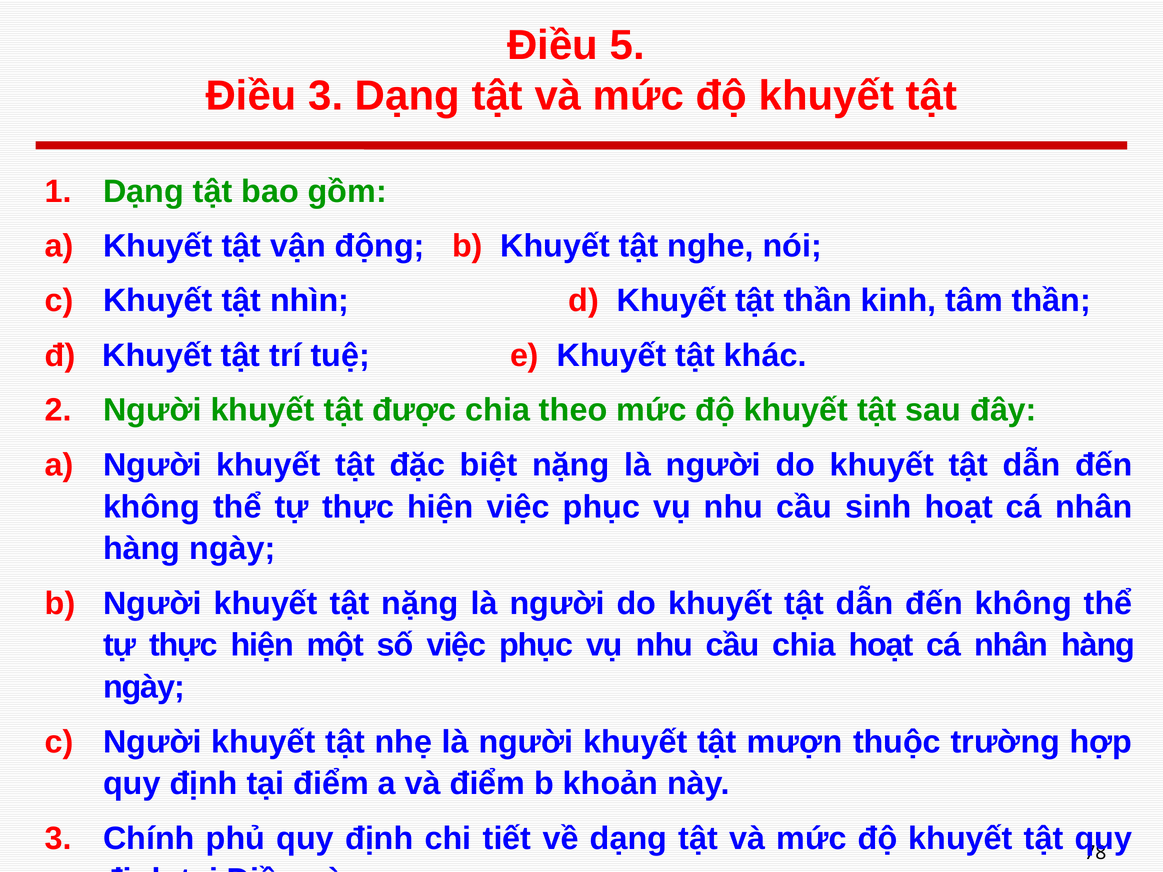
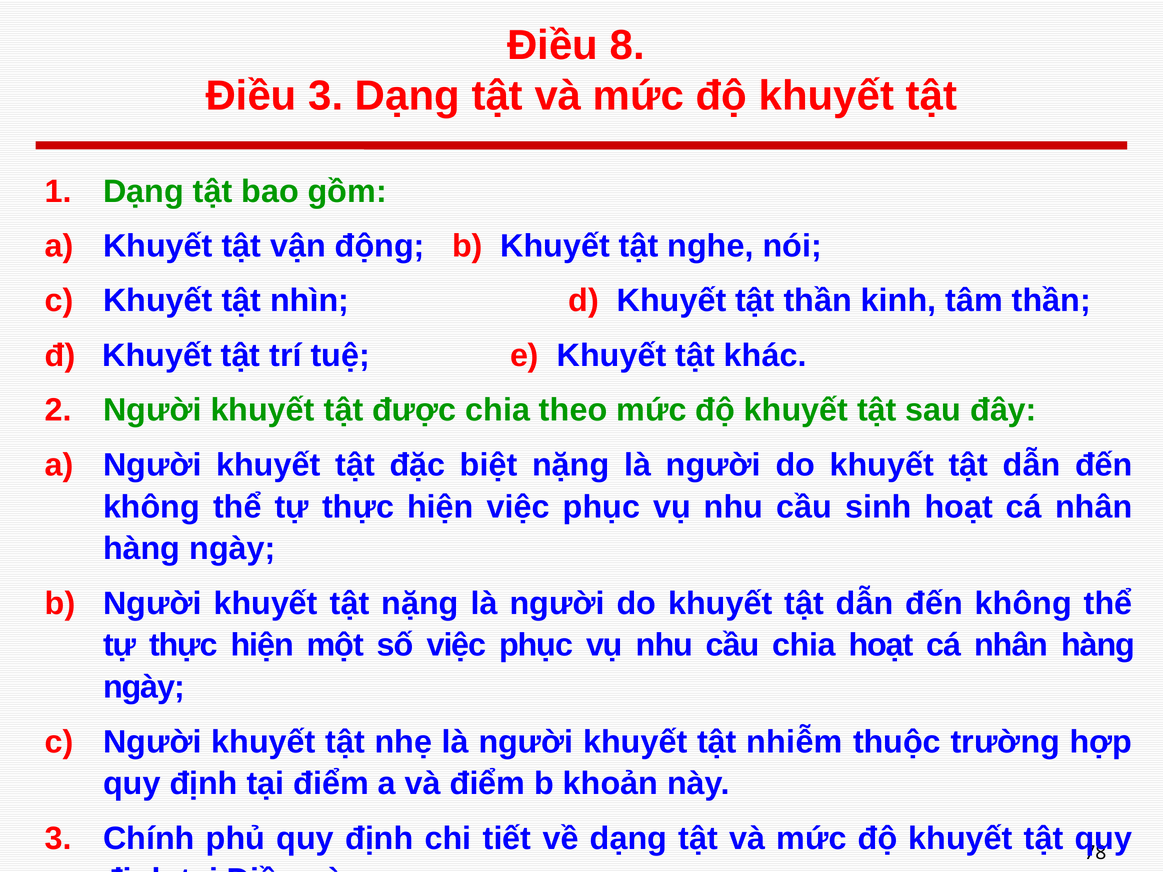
5: 5 -> 8 (627, 46)
mượn: mượn -> nhiễm (795, 742)
